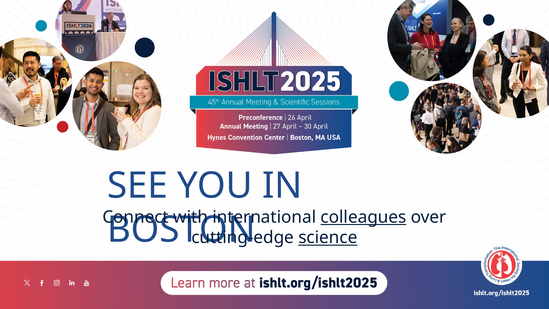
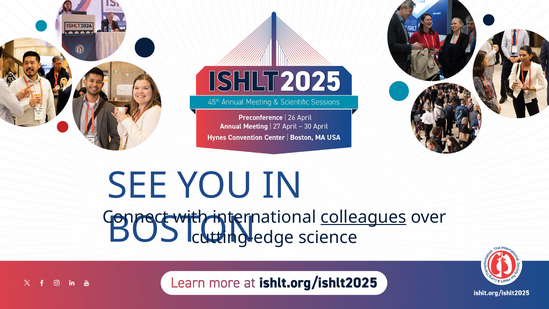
science underline: present -> none (328, 238)
